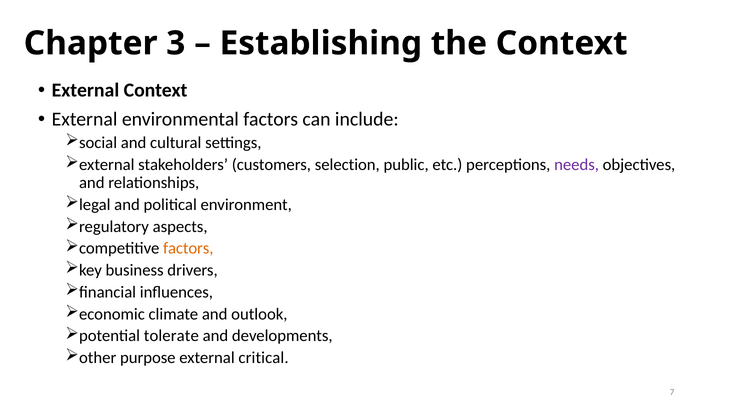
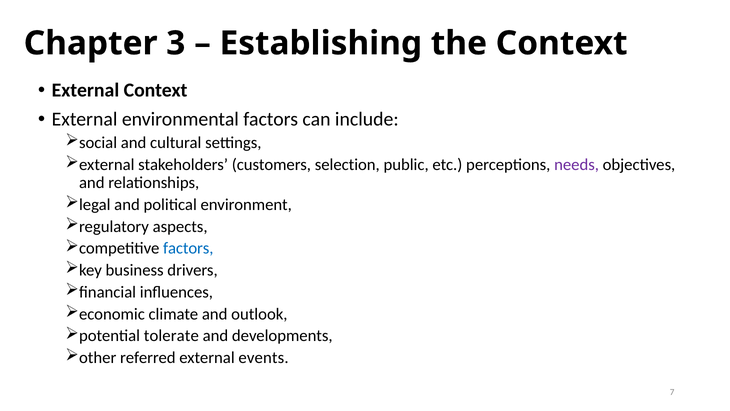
factors colour: orange -> blue (188, 248)
purpose: purpose -> referred (148, 357)
critical: critical -> events (264, 357)
